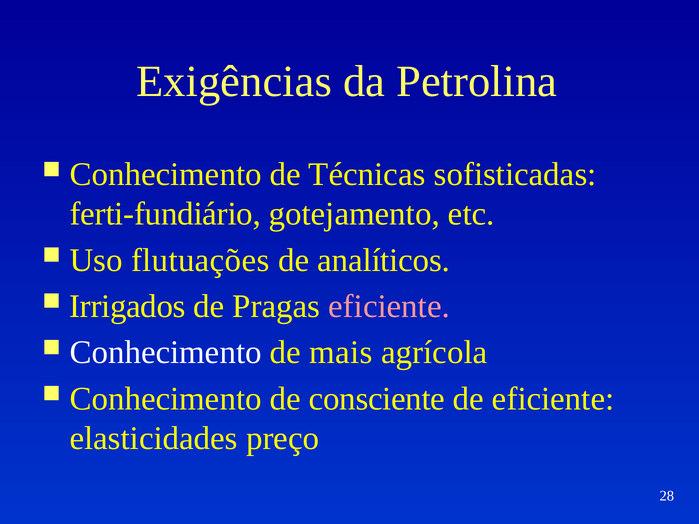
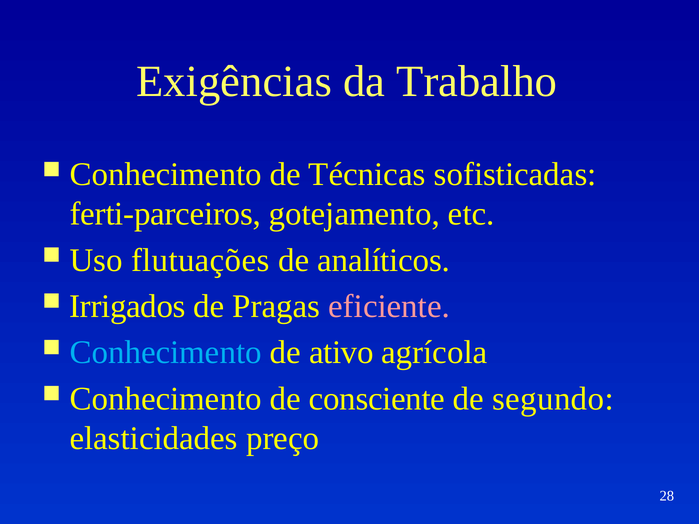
Petrolina: Petrolina -> Trabalho (477, 82)
ferti-fundiário: ferti-fundiário -> ferti-parceiros (165, 214)
Conhecimento colour: white -> light blue (166, 353)
mais: mais -> ativo (341, 353)
de eficiente: eficiente -> segundo (553, 399)
